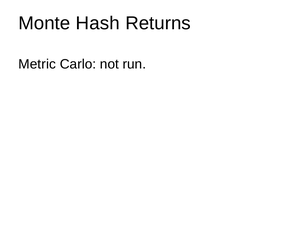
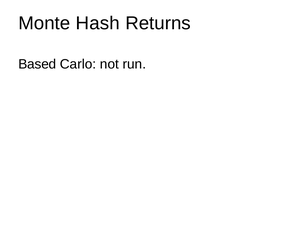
Metric: Metric -> Based (37, 64)
